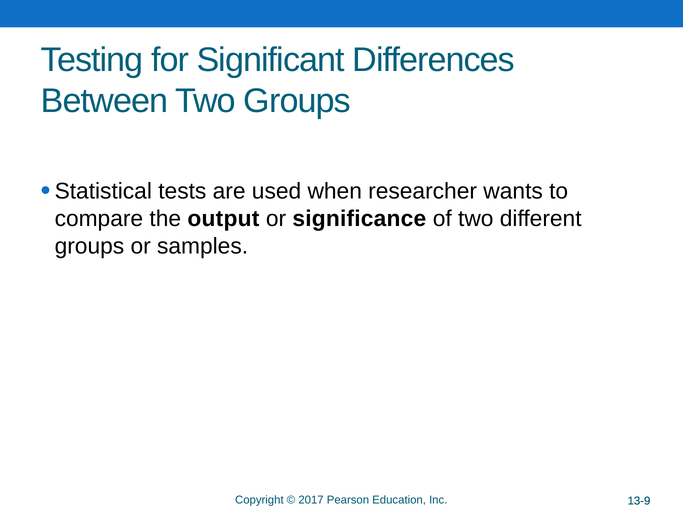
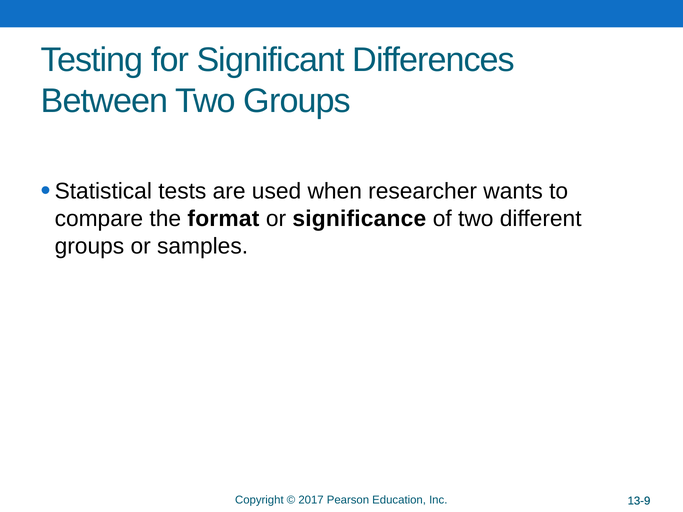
output: output -> format (223, 219)
